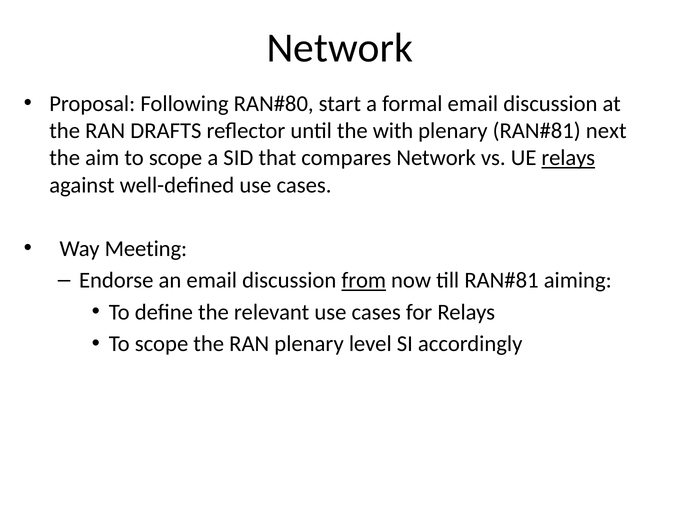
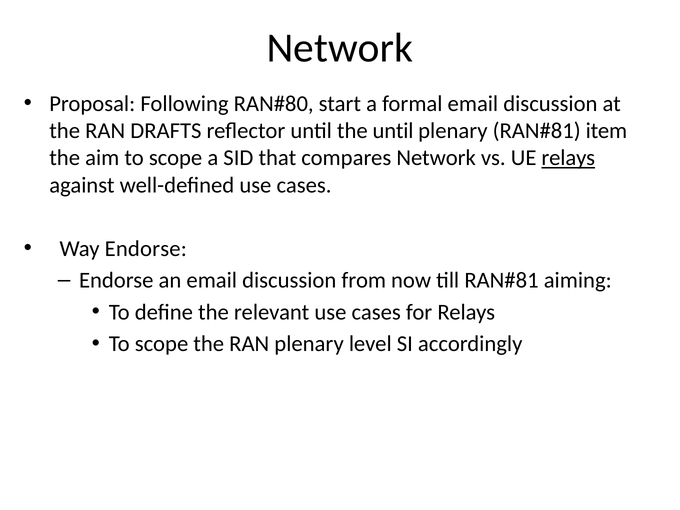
the with: with -> until (393, 131)
next: next -> item (606, 131)
Way Meeting: Meeting -> Endorse (146, 249)
from underline: present -> none (364, 280)
